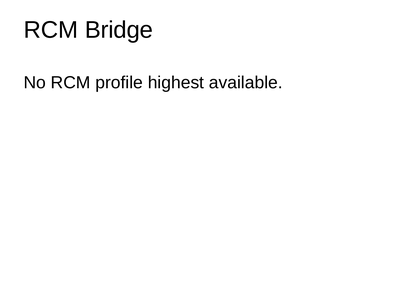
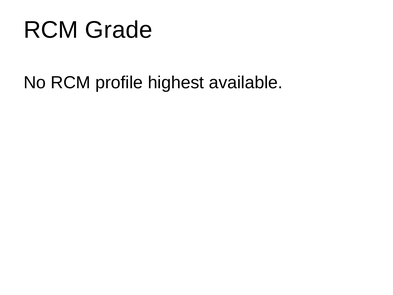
Bridge: Bridge -> Grade (119, 30)
